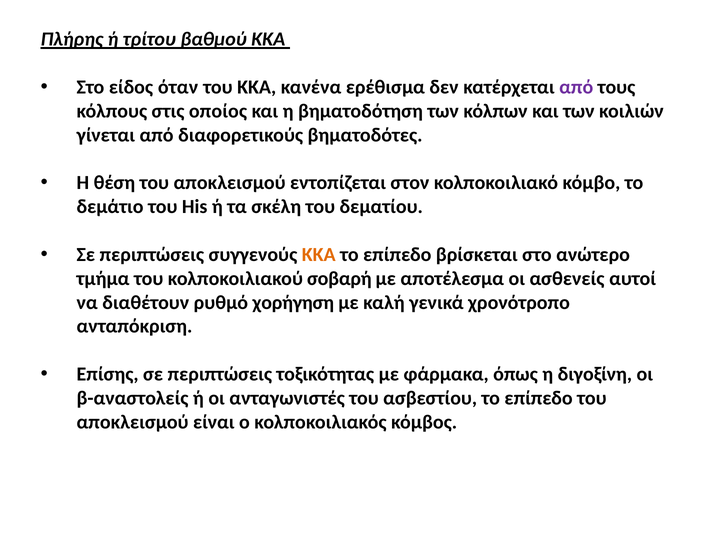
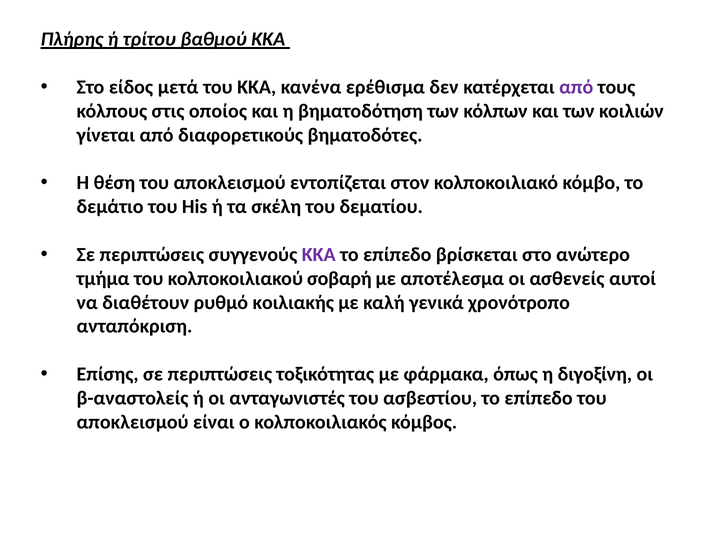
όταν: όταν -> μετά (178, 87)
ΚΚΑ colour: orange -> purple (319, 255)
χορήγηση: χορήγηση -> κοιλιακής (293, 303)
